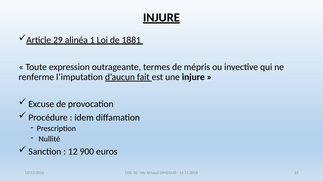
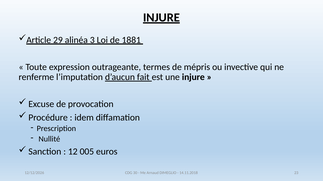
1: 1 -> 3 (92, 40)
900: 900 -> 005 (87, 152)
